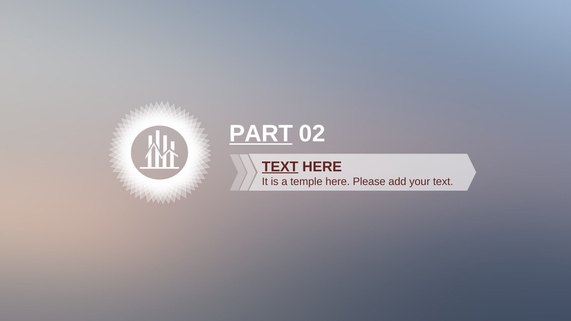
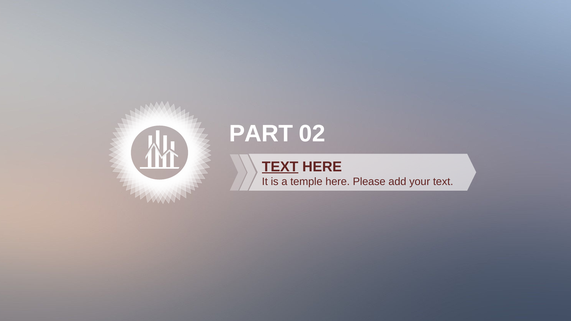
PART underline: present -> none (261, 134)
